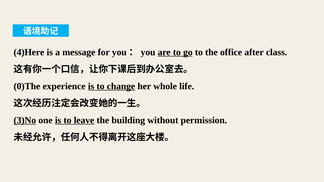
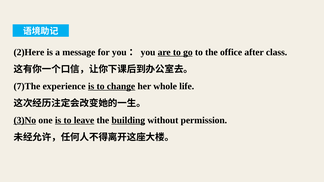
4)Here: 4)Here -> 2)Here (29, 52)
0)The: 0)The -> 7)The (27, 86)
building underline: none -> present (128, 120)
